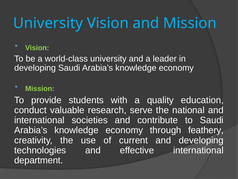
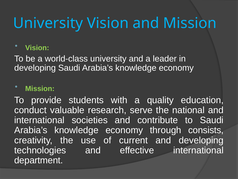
feathery: feathery -> consists (206, 130)
